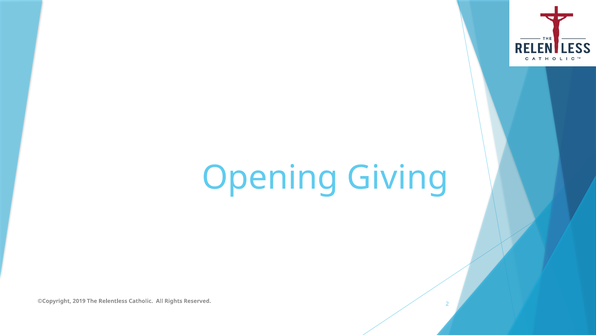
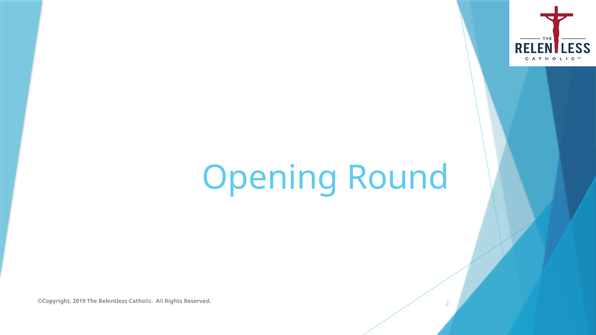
Giving: Giving -> Round (398, 178)
